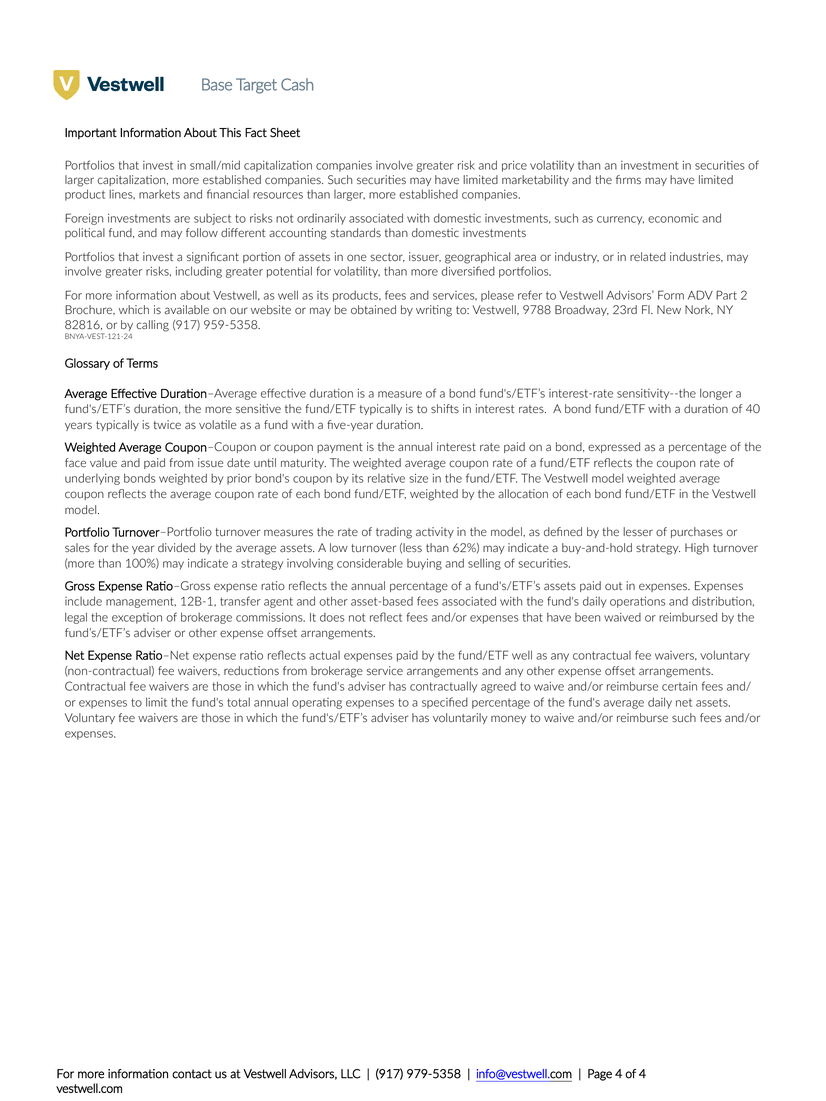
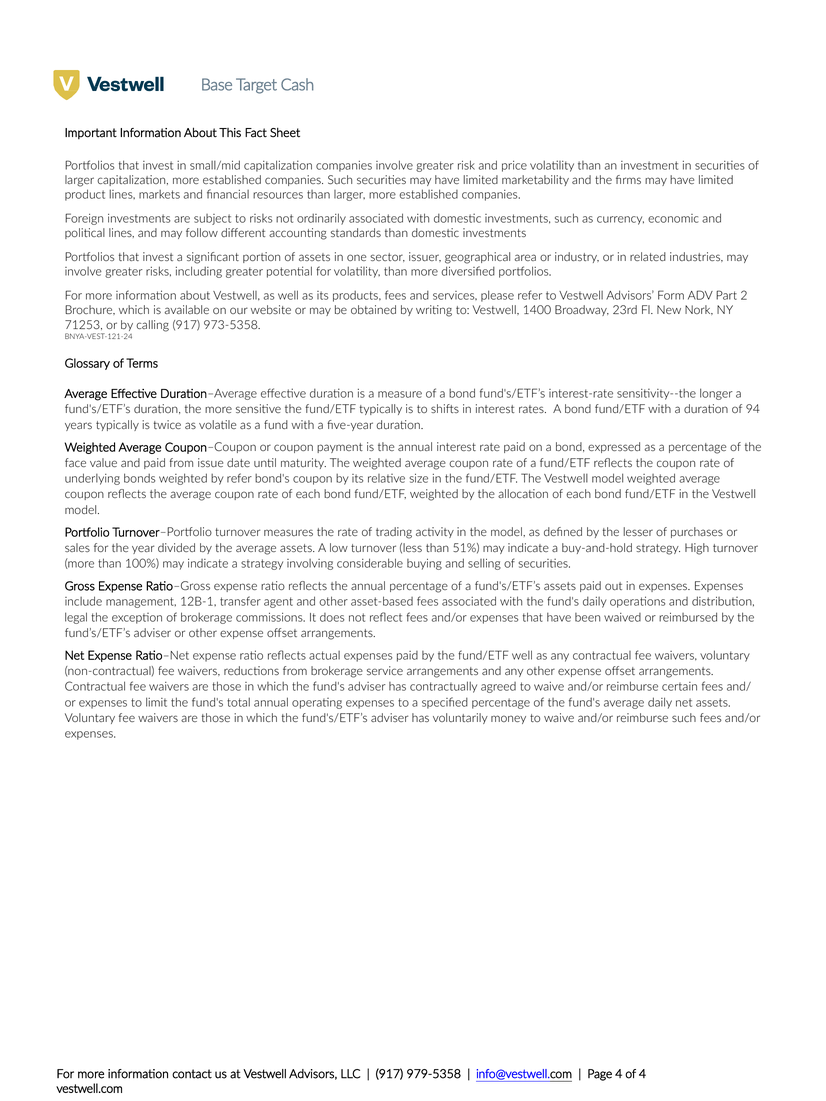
political fund: fund -> lines (122, 233)
9788: 9788 -> 1400 (537, 310)
82816: 82816 -> 71253 (84, 325)
959-5358: 959-5358 -> 973-5358 (232, 325)
40: 40 -> 94 (753, 410)
by prior: prior -> refer (239, 479)
62%: 62% -> 51% (466, 548)
